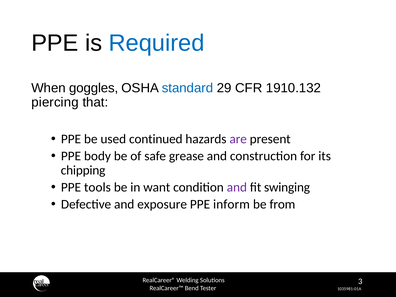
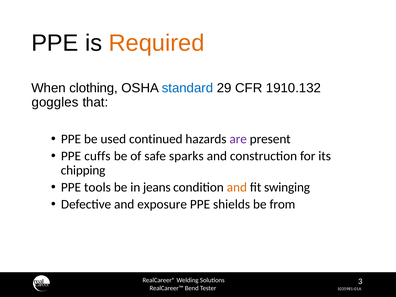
Required colour: blue -> orange (157, 43)
goggles: goggles -> clothing (94, 88)
piercing: piercing -> goggles (55, 102)
body: body -> cuffs (97, 156)
grease: grease -> sparks (186, 156)
want: want -> jeans (157, 187)
and colour: purple -> orange (237, 187)
inform: inform -> shields (232, 204)
